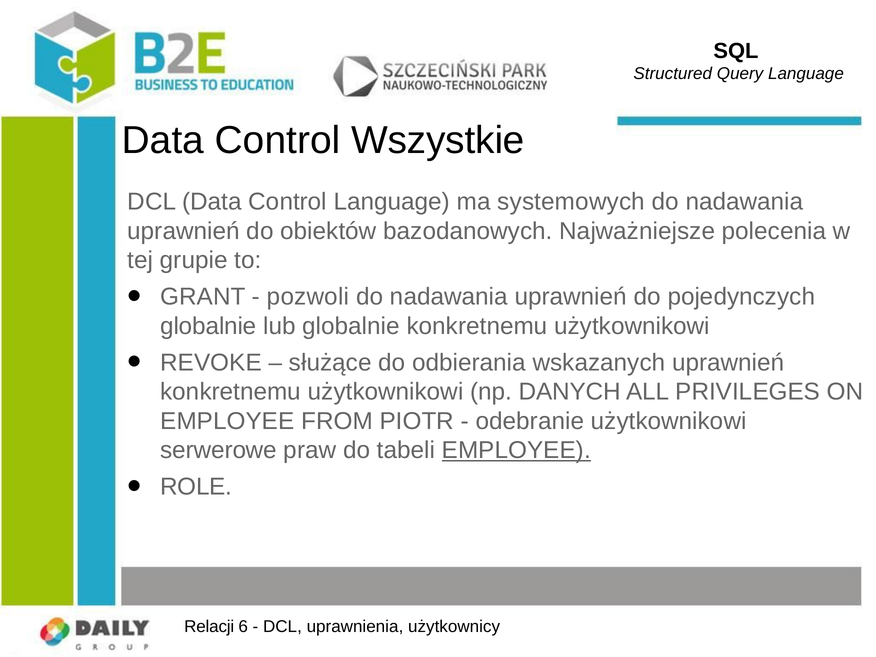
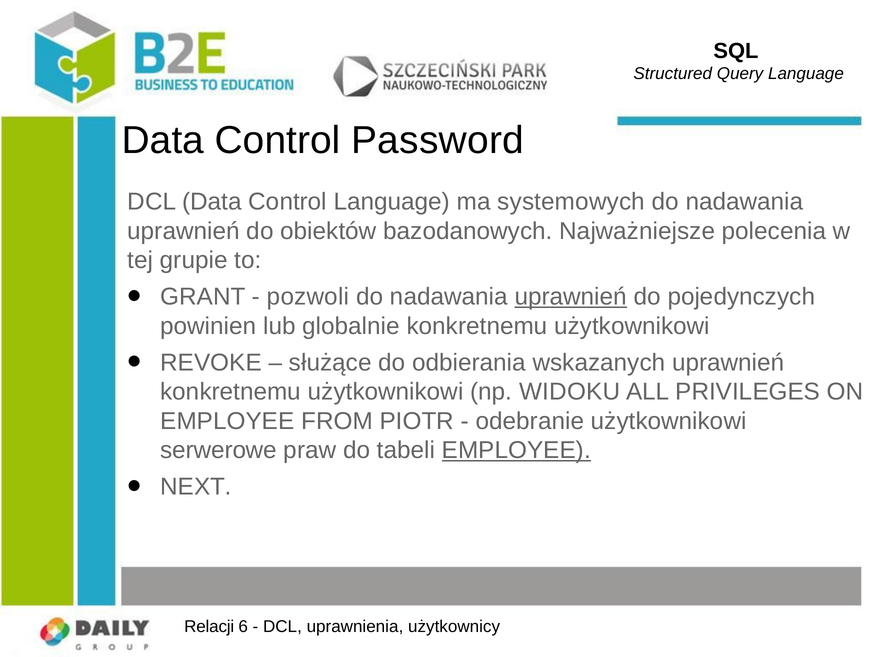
Wszystkie: Wszystkie -> Password (438, 140)
uprawnień underline: none -> present (571, 297)
globalnie: globalnie -> powinien (208, 326)
DANYCH: DANYCH -> WIDOKU (570, 392)
ROLE: ROLE -> NEXT (196, 487)
